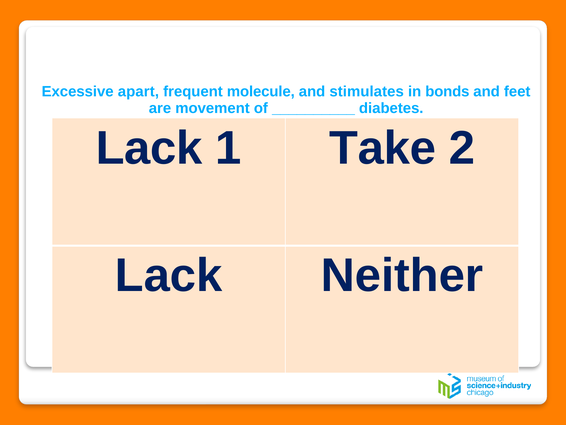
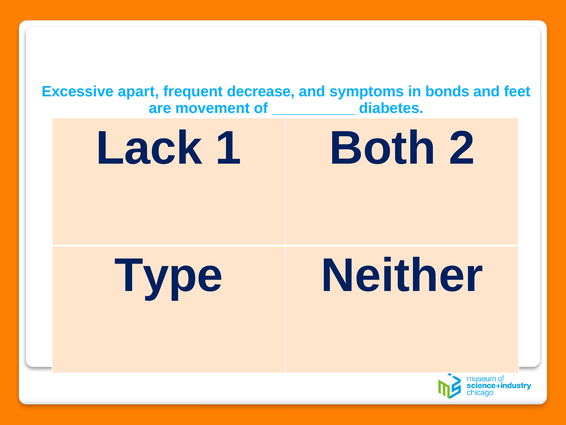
molecule: molecule -> decrease (261, 91)
stimulates: stimulates -> symptoms (367, 91)
Take: Take -> Both (383, 148)
Lack: Lack -> Type (169, 275)
